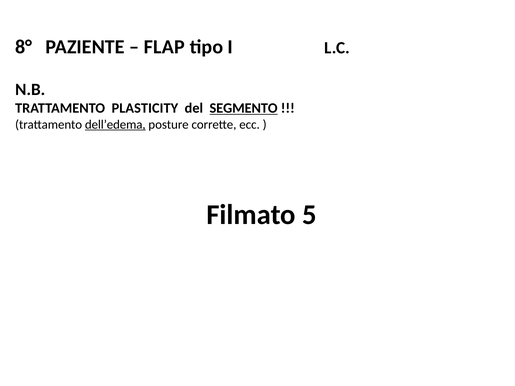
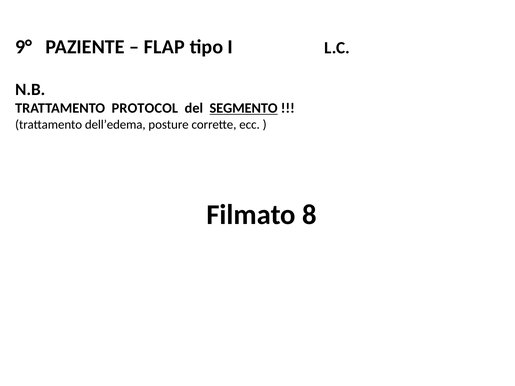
8°: 8° -> 9° (24, 47)
PLASTICITY: PLASTICITY -> PROTOCOL (145, 108)
dell’edema underline: present -> none (115, 125)
5: 5 -> 8 (309, 215)
